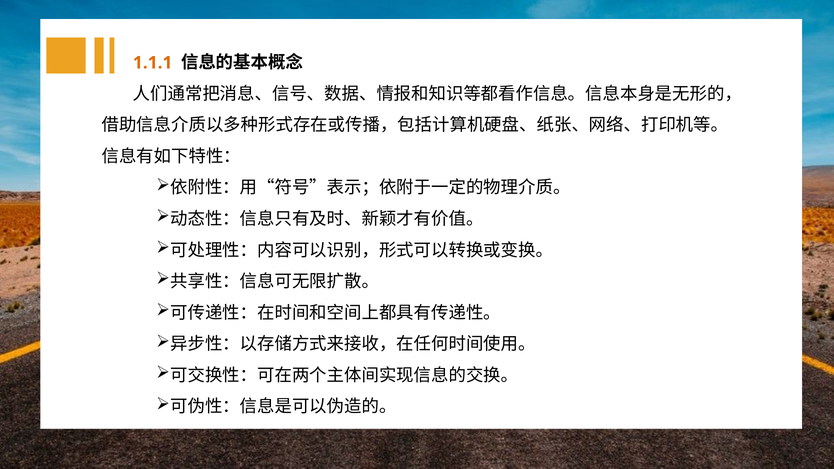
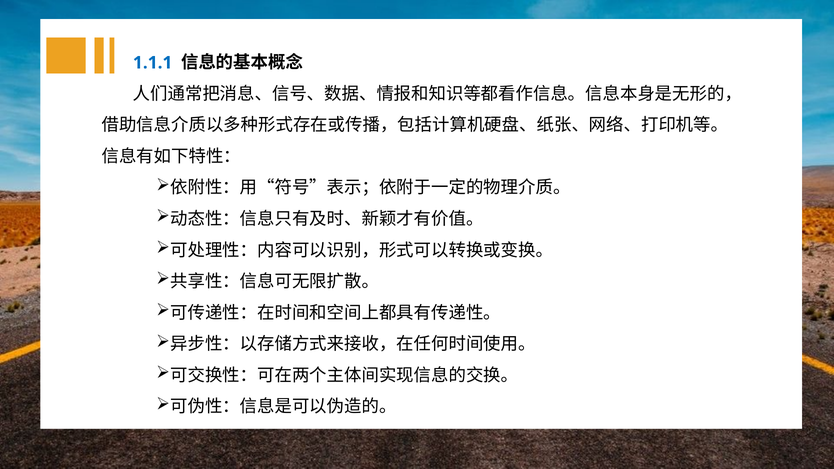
1.1.1 colour: orange -> blue (153, 63)
